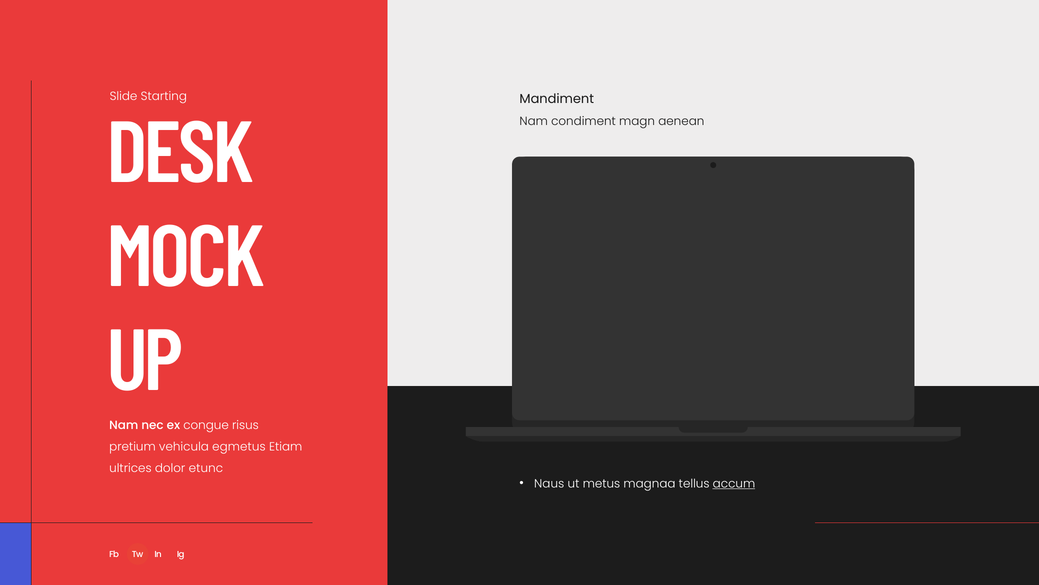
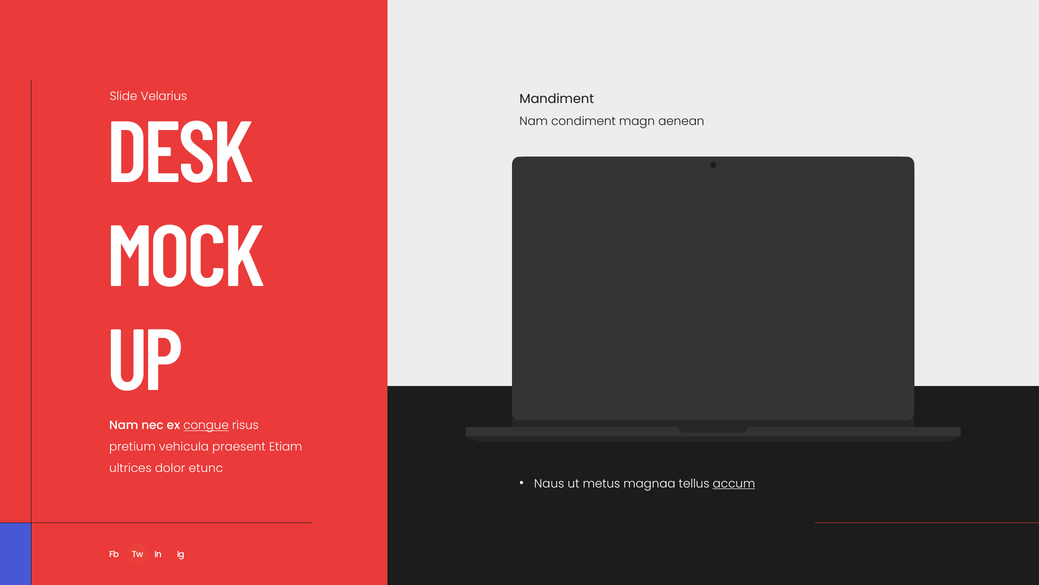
Starting: Starting -> Velarius (164, 96)
congue underline: none -> present (206, 425)
egmetus: egmetus -> praesent (239, 447)
